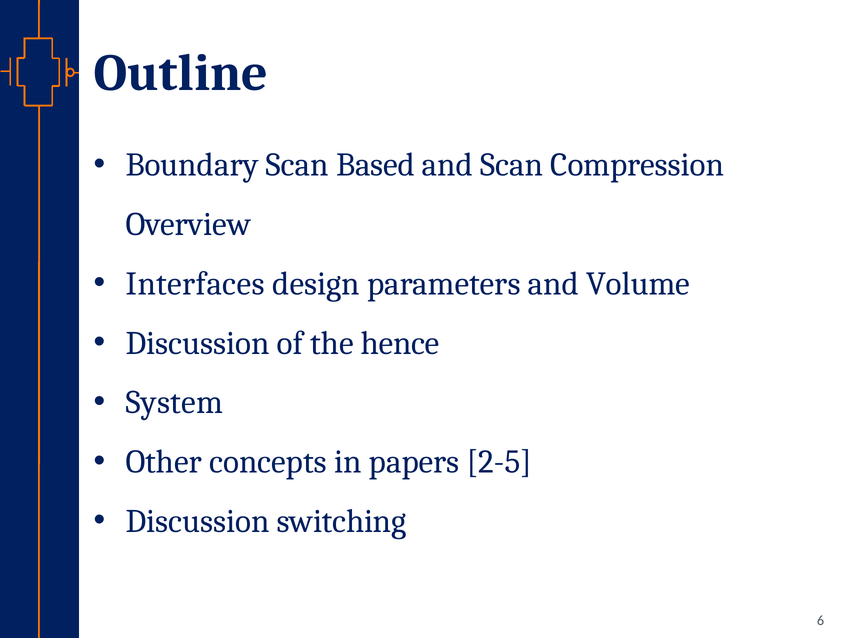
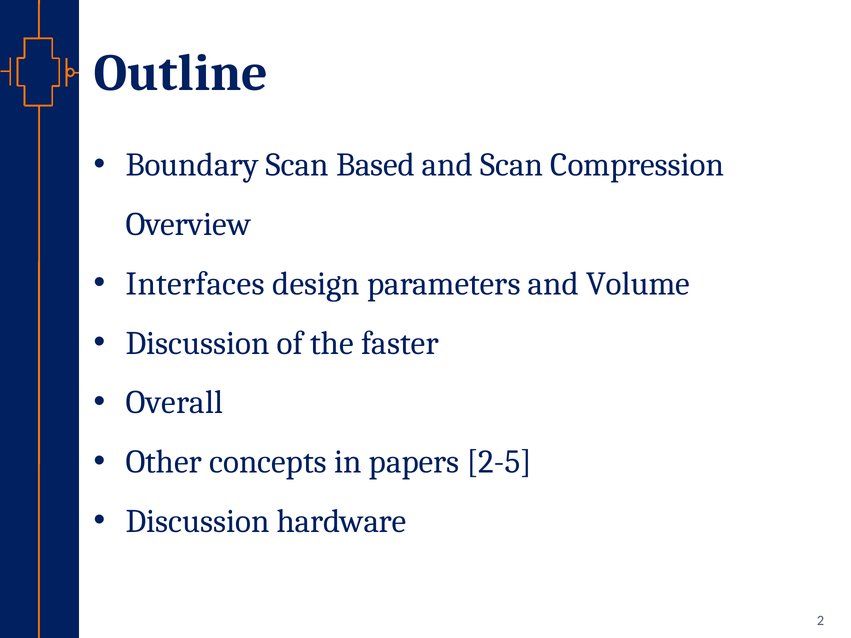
hence: hence -> faster (400, 343)
System: System -> Overall (174, 403)
switching: switching -> hardware (342, 522)
6: 6 -> 2 (821, 621)
